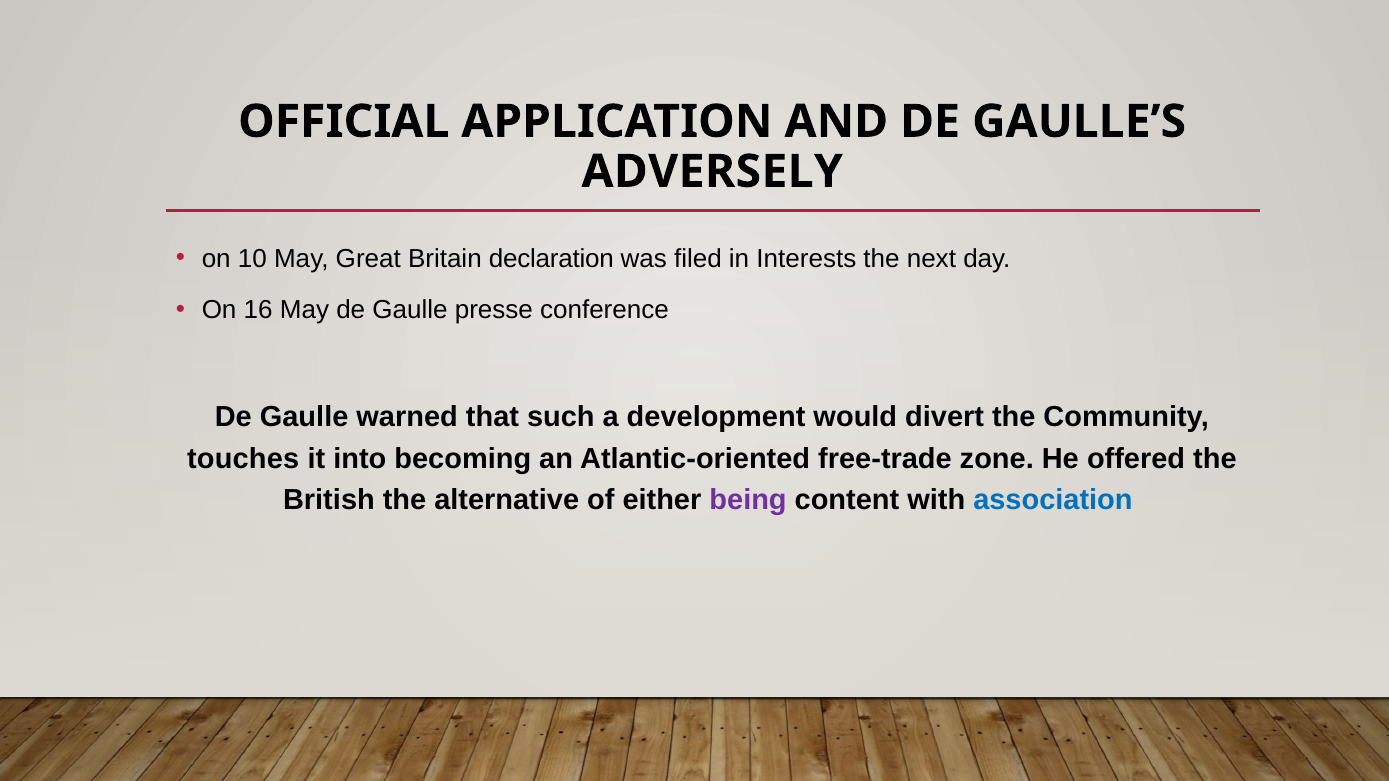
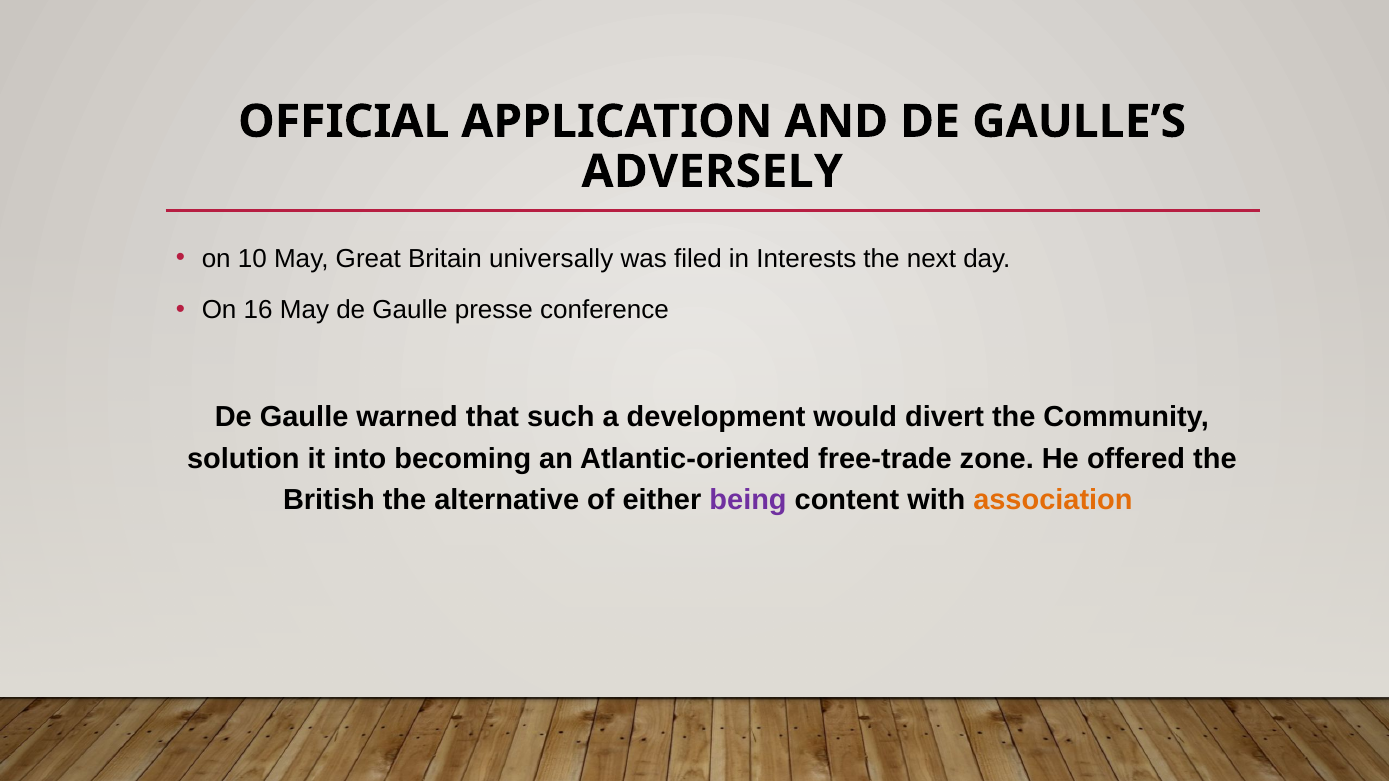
declaration: declaration -> universally (551, 259)
touches: touches -> solution (243, 459)
association colour: blue -> orange (1053, 500)
